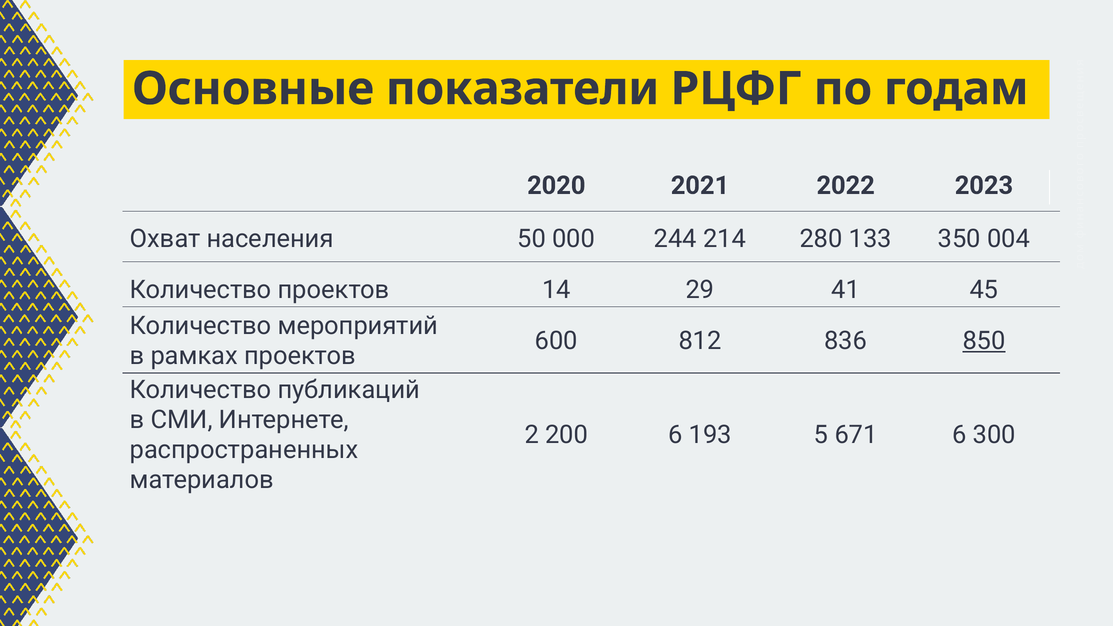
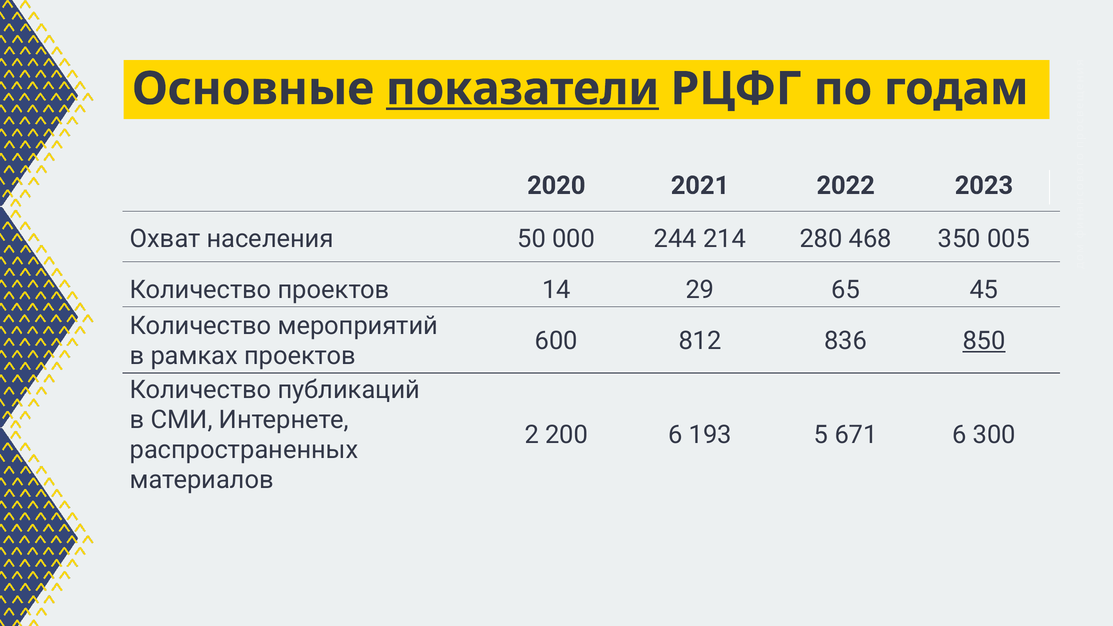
показатели underline: none -> present (523, 89)
133: 133 -> 468 (870, 239)
004: 004 -> 005 (1009, 239)
41: 41 -> 65 (846, 290)
